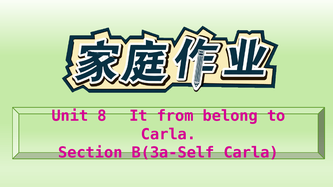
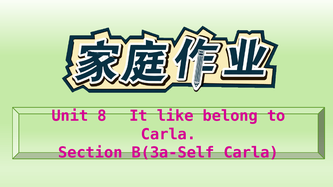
from: from -> like (175, 116)
